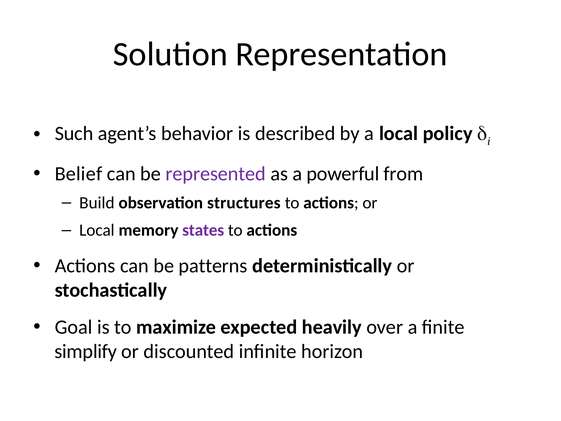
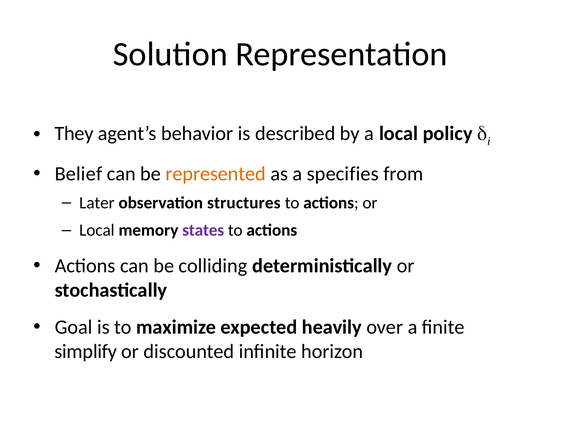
Such: Such -> They (74, 133)
represented colour: purple -> orange (216, 174)
powerful: powerful -> specifies (343, 174)
Build: Build -> Later (97, 203)
patterns: patterns -> colliding (213, 266)
